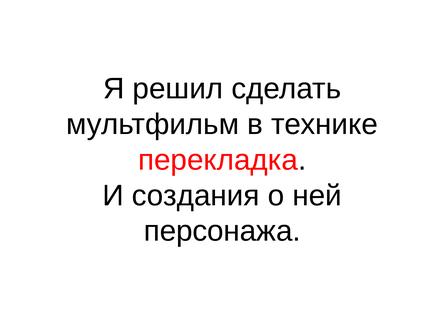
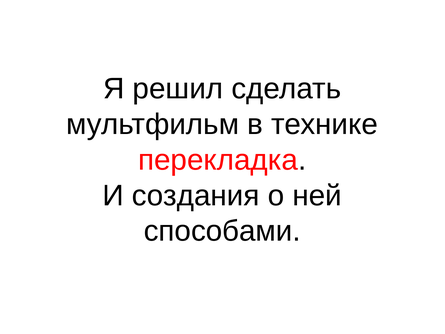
персонажа: персонажа -> способами (222, 231)
